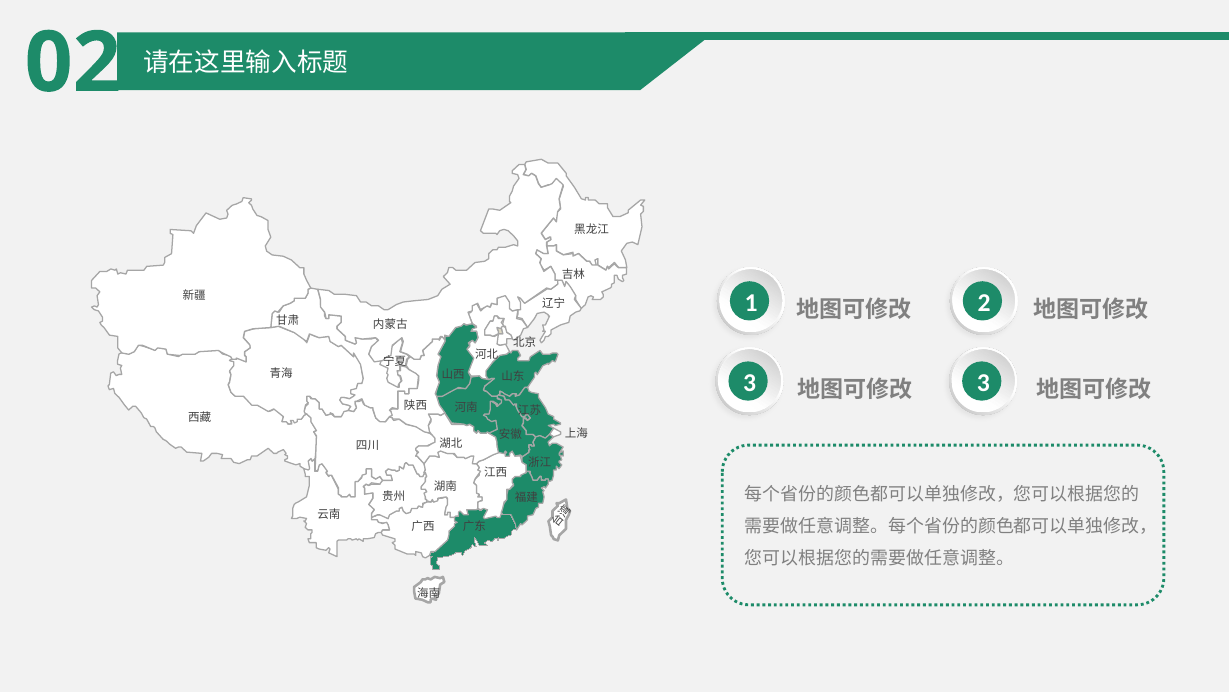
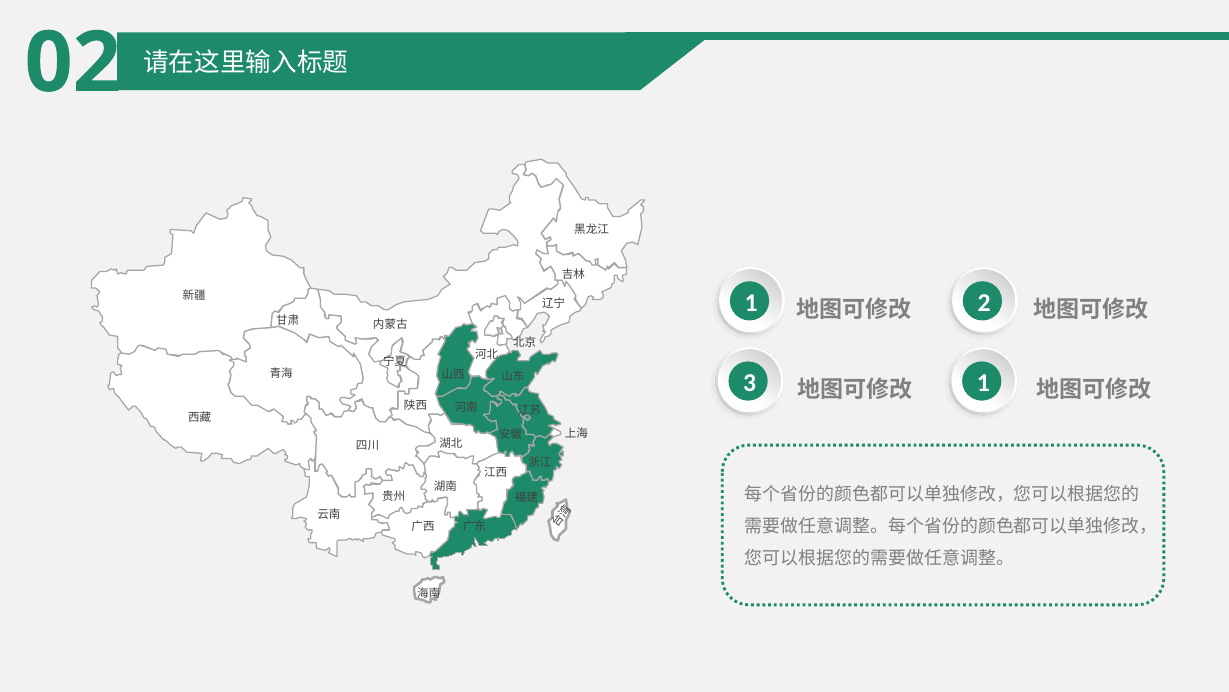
3 3: 3 -> 1 (983, 382)
